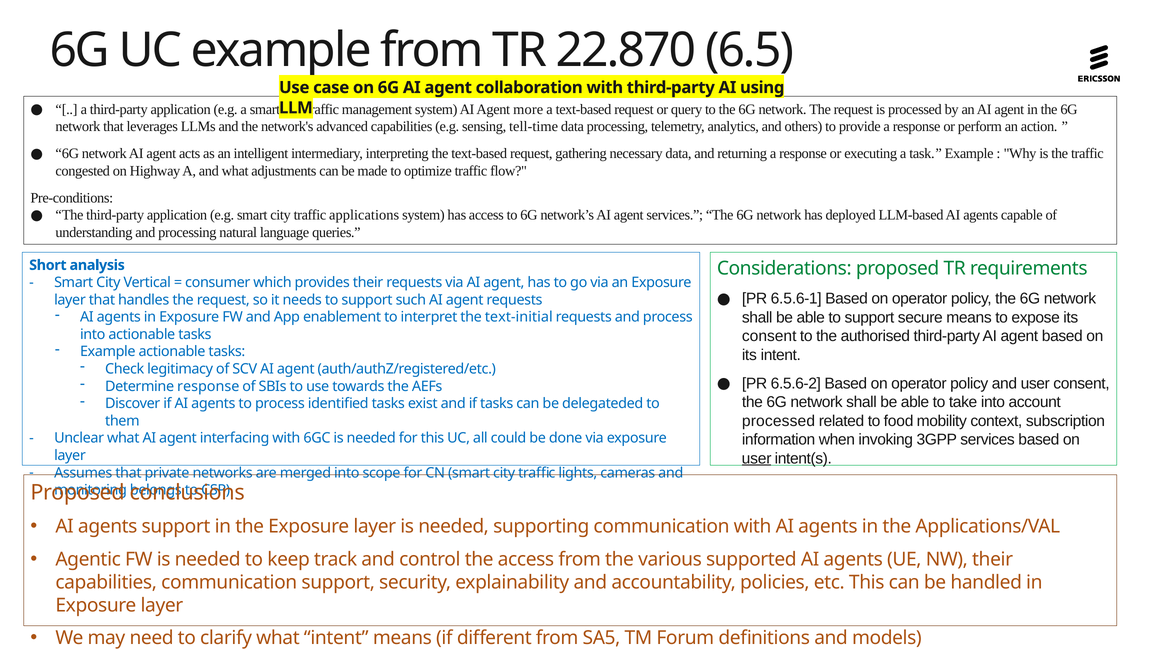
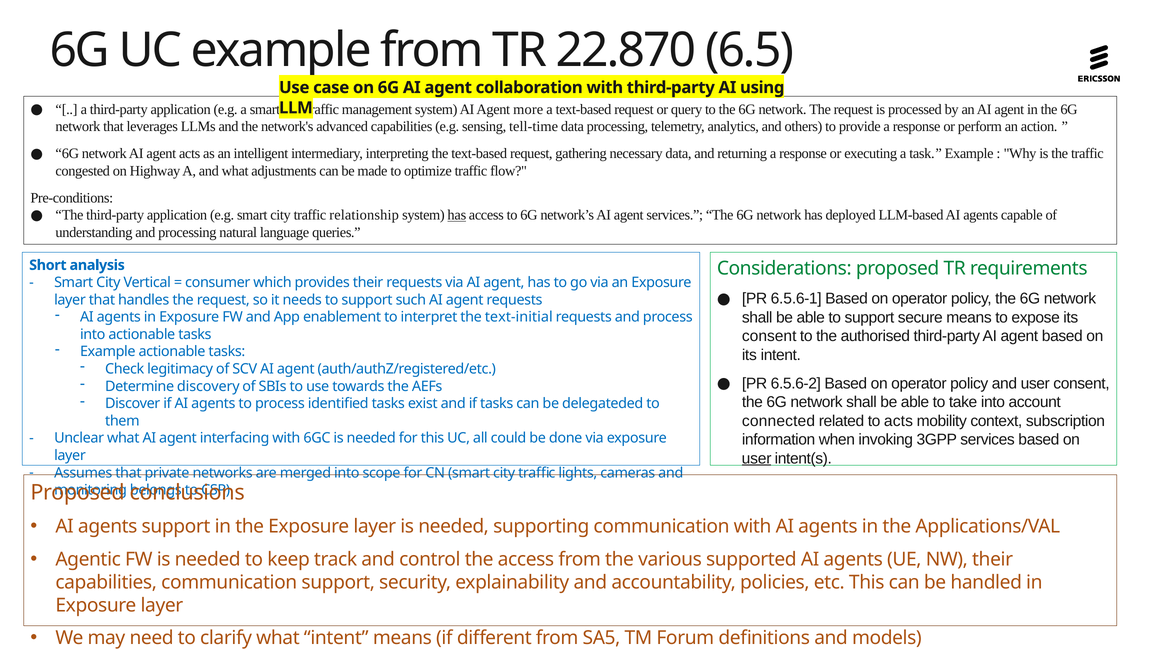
applications: applications -> relationship (364, 215)
has underline: none -> present (457, 215)
Determine response: response -> discovery (208, 386)
processed: processed -> connected (779, 421)
to food: food -> acts (898, 421)
